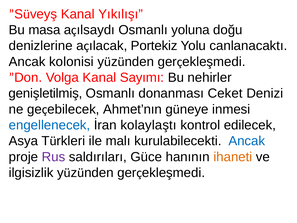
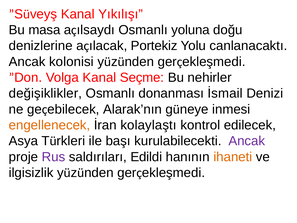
Sayımı: Sayımı -> Seçme (142, 77)
genişletilmiş: genişletilmiş -> değişiklikler (45, 93)
Ceket: Ceket -> İsmail (225, 93)
Ahmet’nın: Ahmet’nın -> Alarak’nın (132, 109)
engellenecek colour: blue -> orange (49, 125)
malı: malı -> başı (118, 141)
Ancak colour: blue -> purple (247, 141)
Güce: Güce -> Edildi (146, 157)
